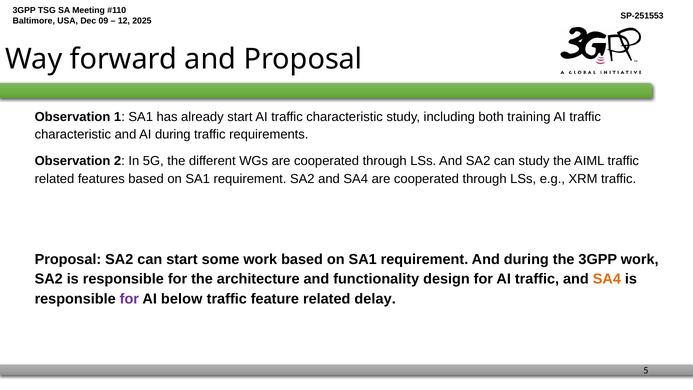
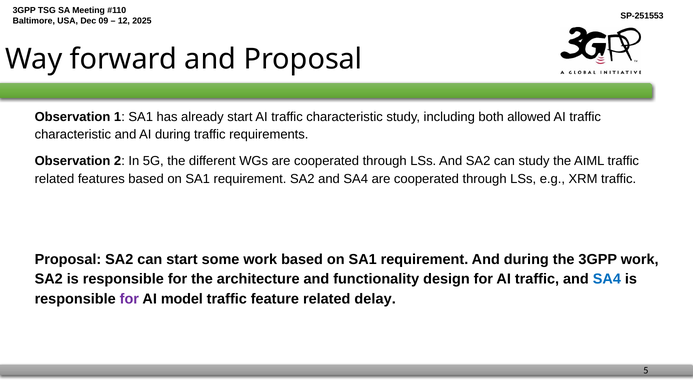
training: training -> allowed (529, 117)
SA4 colour: orange -> blue (607, 279)
below: below -> model (182, 299)
